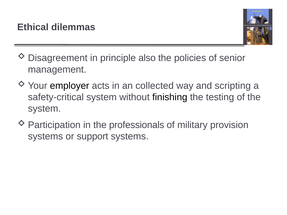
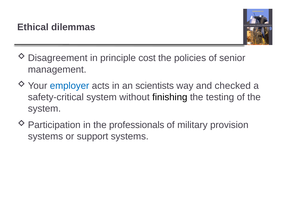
also: also -> cost (147, 58)
employer colour: black -> blue (70, 86)
collected: collected -> scientists (155, 86)
scripting: scripting -> checked (233, 86)
